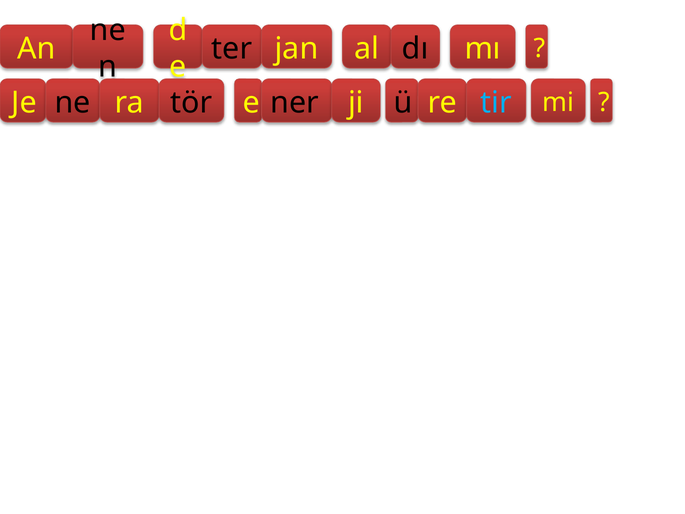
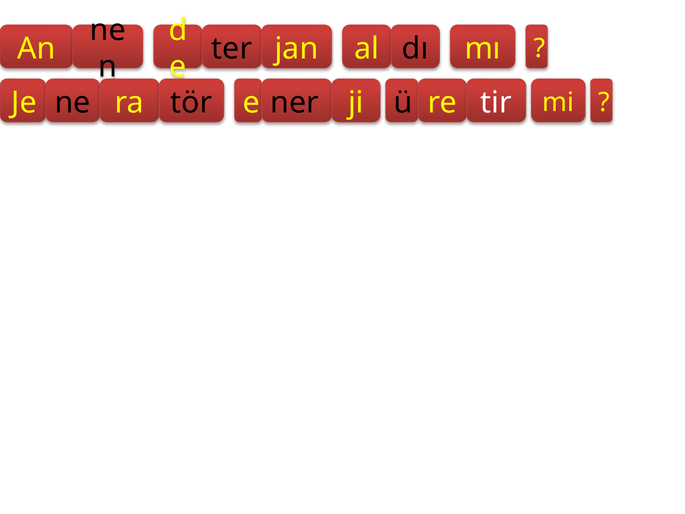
tir colour: light blue -> white (496, 103)
